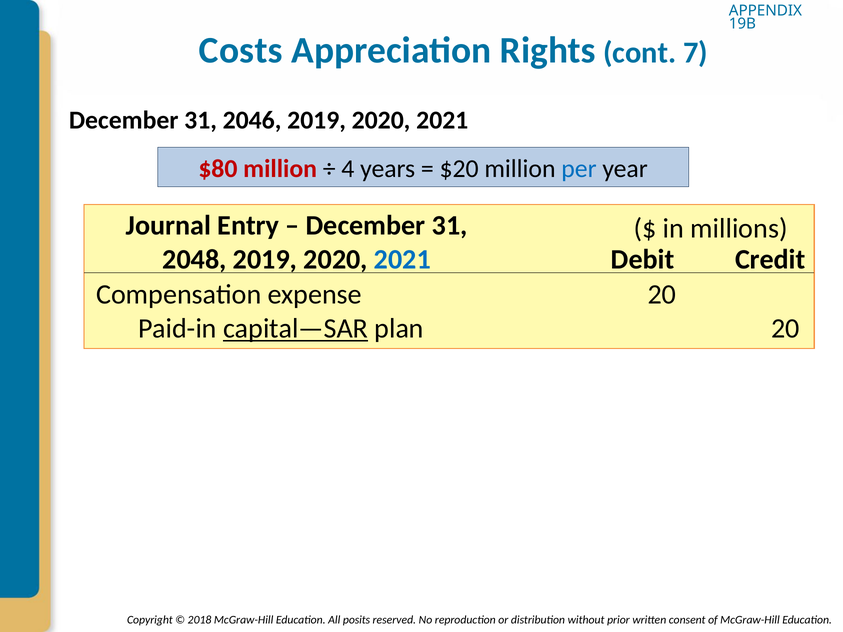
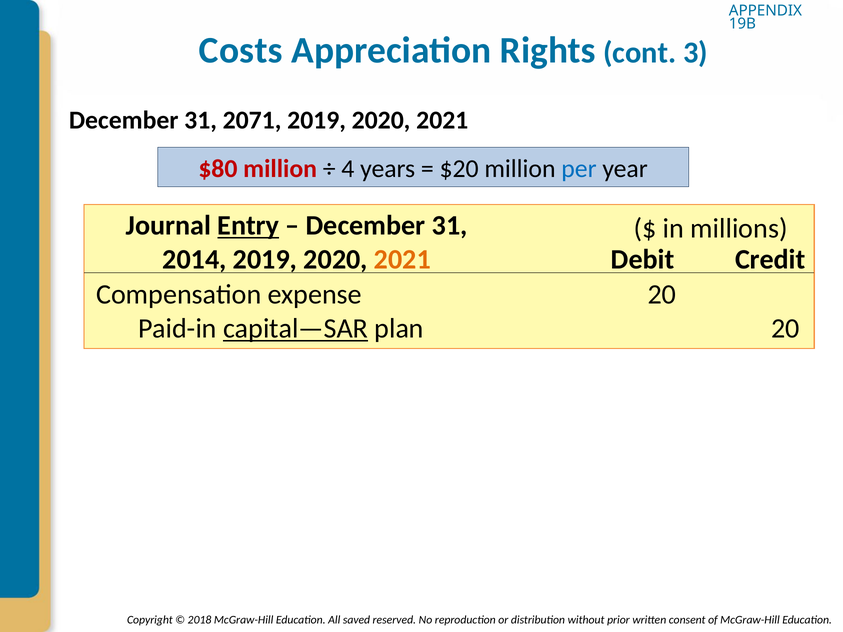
7: 7 -> 3 (696, 53)
2046: 2046 -> 2071 (252, 120)
Entry underline: none -> present (248, 226)
2048: 2048 -> 2014 (195, 259)
2021 colour: blue -> orange (402, 259)
posits: posits -> saved (357, 620)
